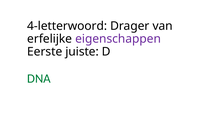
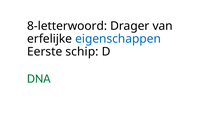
4-letterwoord: 4-letterwoord -> 8-letterwoord (67, 26)
eigenschappen colour: purple -> blue (118, 39)
juiste: juiste -> schip (82, 52)
